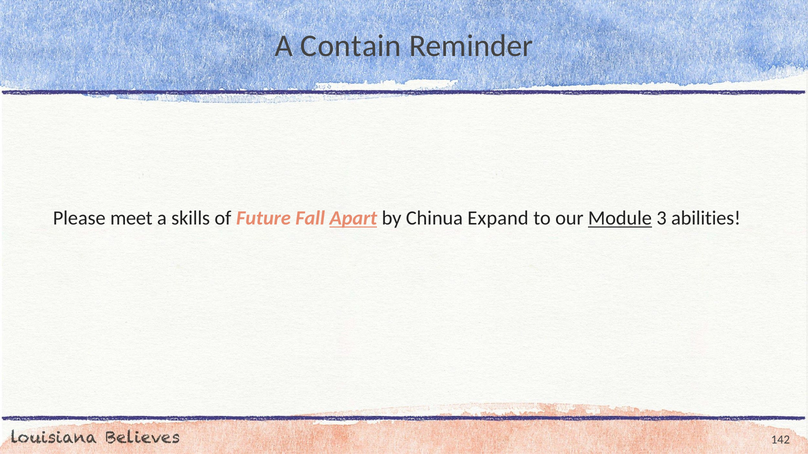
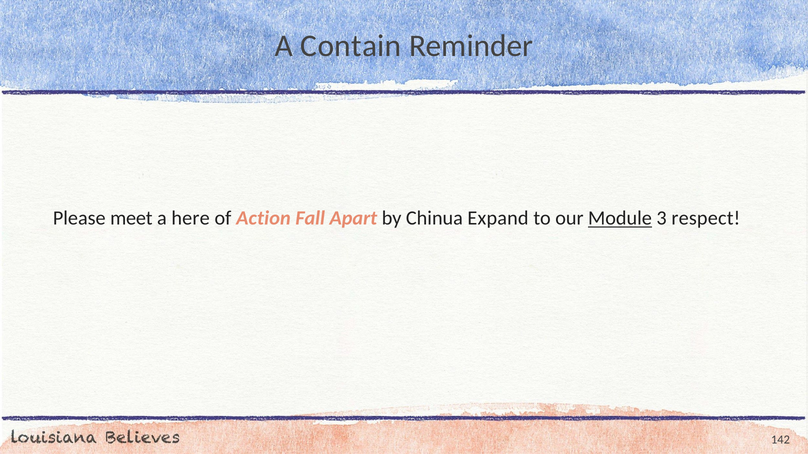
skills: skills -> here (191, 218)
Future: Future -> Action (263, 218)
Apart underline: present -> none (353, 218)
abilities: abilities -> respect (706, 218)
